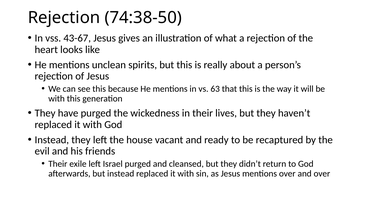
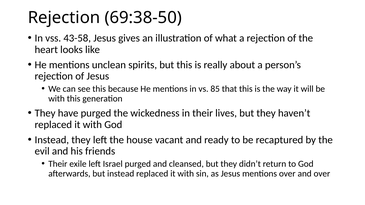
74:38-50: 74:38-50 -> 69:38-50 (143, 18)
43-67: 43-67 -> 43-58 (77, 38)
63: 63 -> 85 (215, 89)
